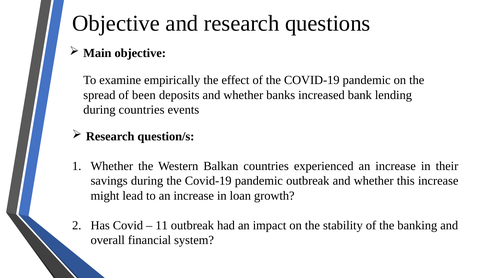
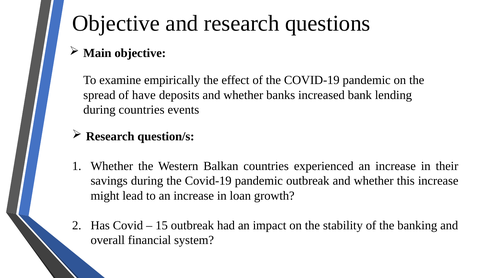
been: been -> have (144, 95)
11: 11 -> 15 (162, 225)
